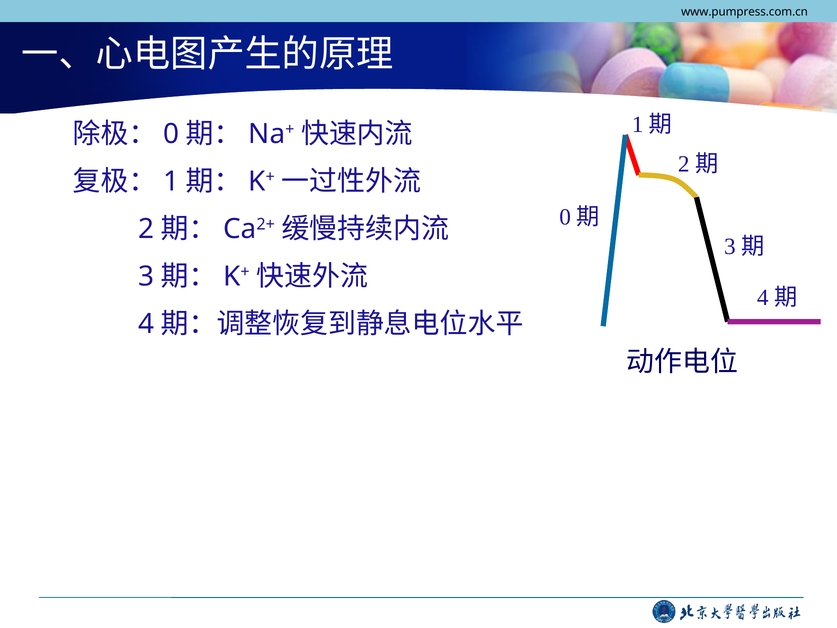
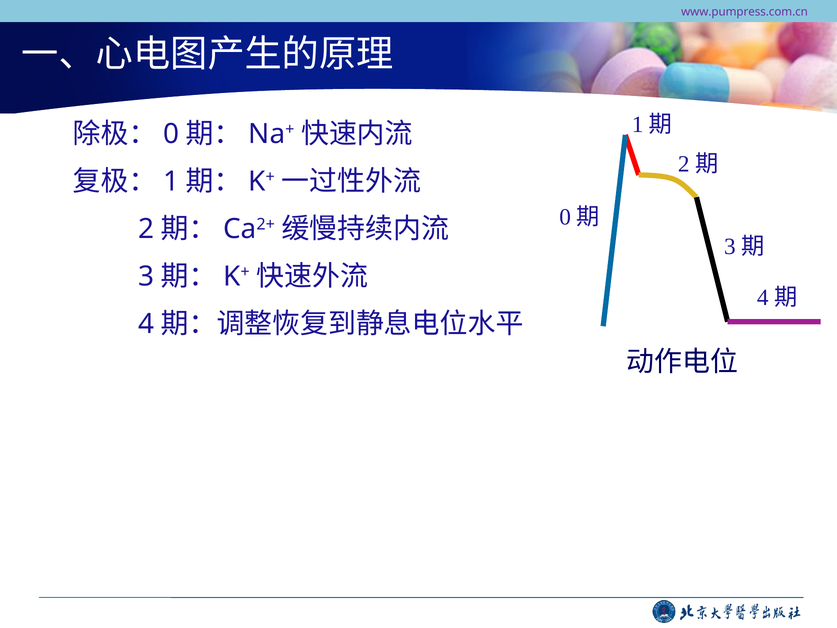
www.pumpress.com.cn colour: black -> purple (745, 12)
